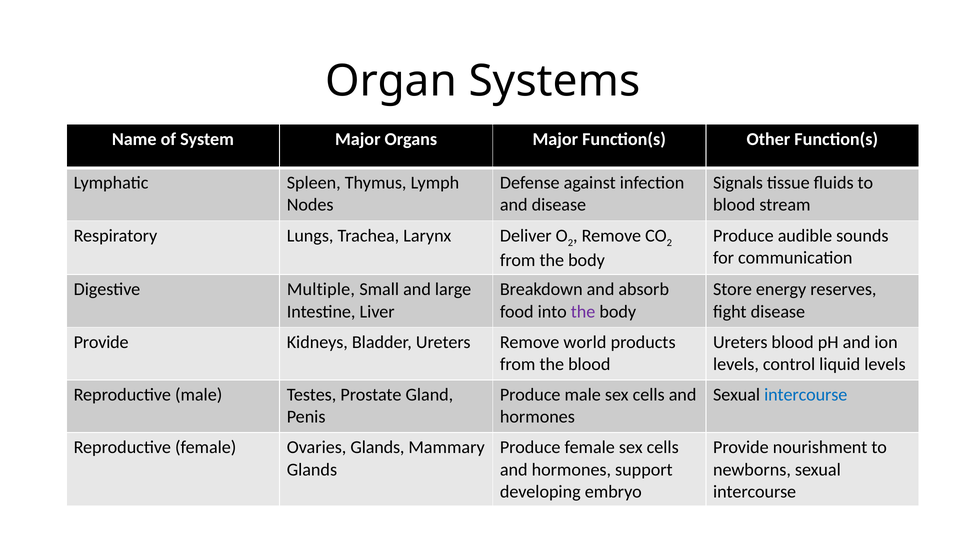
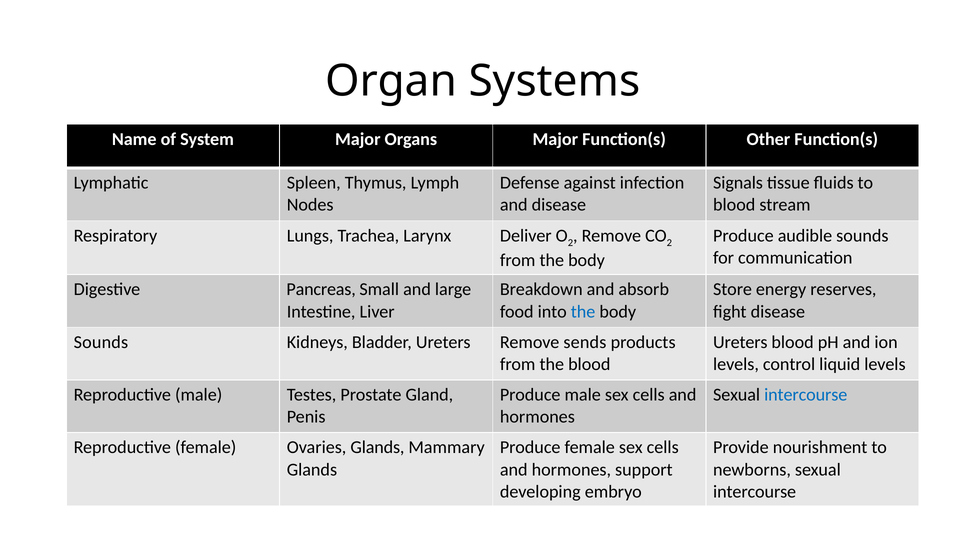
Multiple: Multiple -> Pancreas (321, 290)
the colour: purple -> blue (583, 312)
Provide: Provide -> Sounds (101, 342)
world: world -> sends (585, 342)
